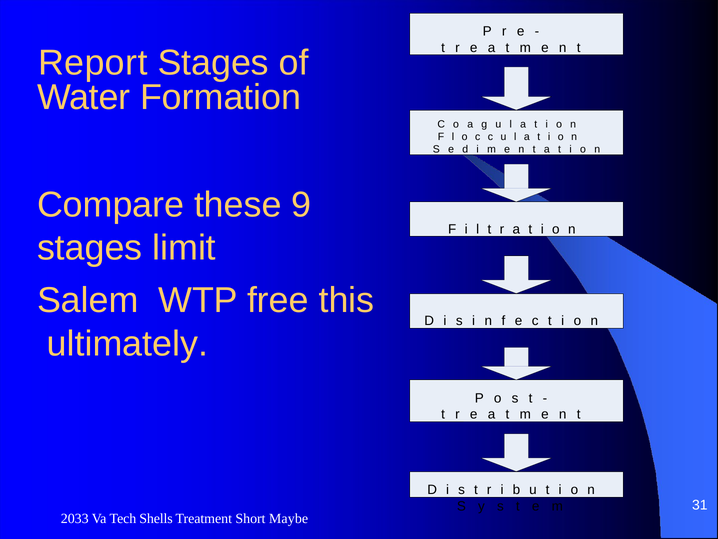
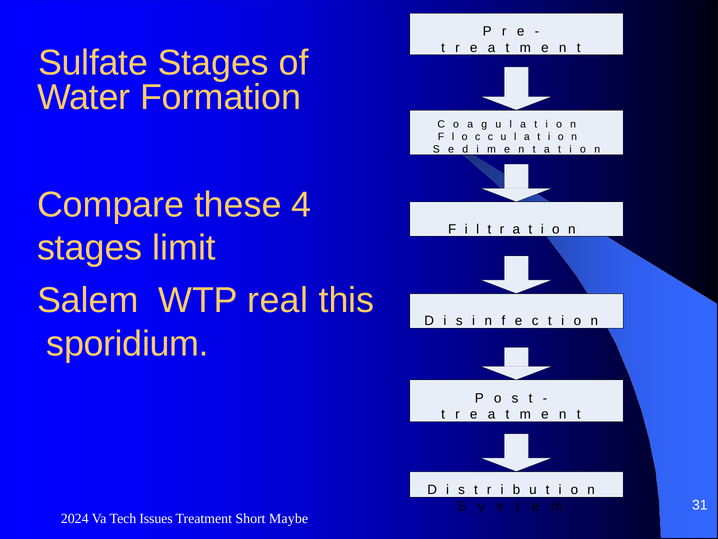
Report: Report -> Sulfate (93, 63)
9: 9 -> 4 (301, 205)
free: free -> real (278, 300)
ultimately: ultimately -> sporidium (128, 343)
2033: 2033 -> 2024 (75, 518)
Shells: Shells -> Issues (156, 518)
